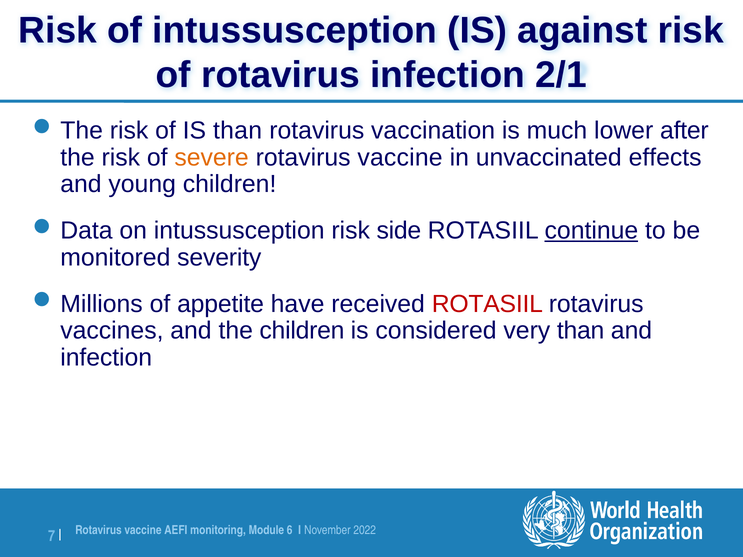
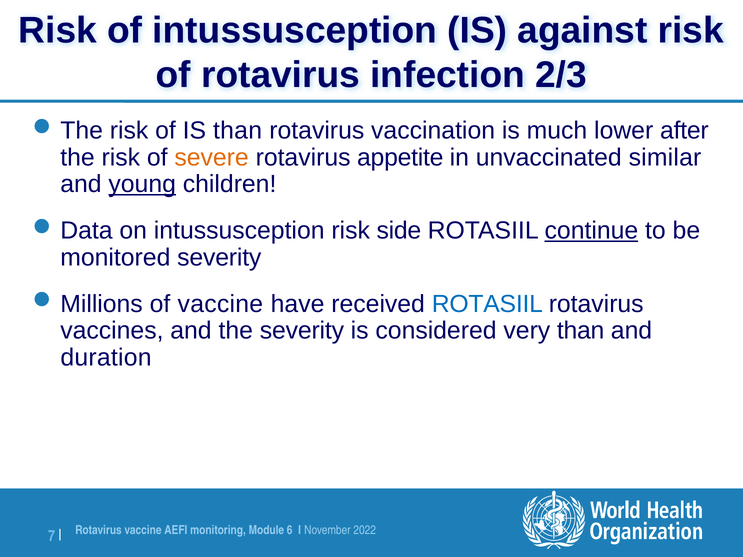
2/1: 2/1 -> 2/3 (561, 75)
vaccine: vaccine -> appetite (400, 158)
effects: effects -> similar (665, 158)
young underline: none -> present (142, 184)
of appetite: appetite -> vaccine (220, 304)
ROTASIIL colour: red -> blue (487, 304)
the children: children -> severity (302, 331)
infection: infection -> duration (106, 358)
